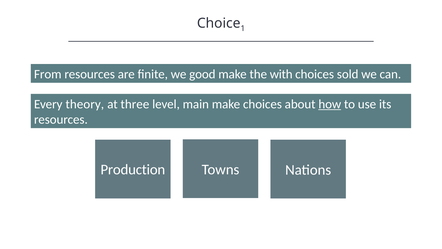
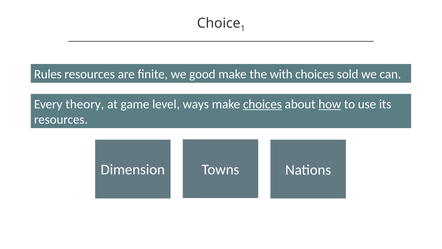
From: From -> Rules (48, 74)
three: three -> game (135, 104)
main: main -> ways (196, 104)
choices underline: none -> present (262, 104)
Production: Production -> Dimension (133, 169)
